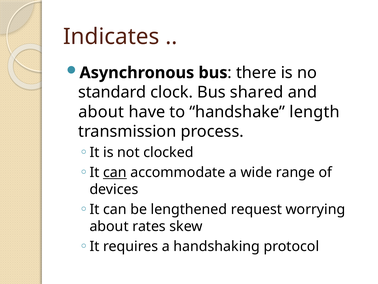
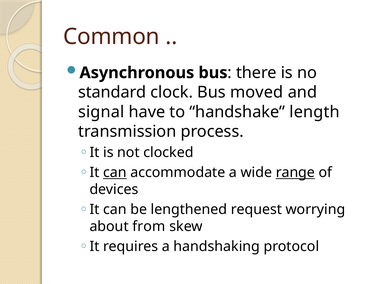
Indicates: Indicates -> Common (111, 37)
shared: shared -> moved (257, 92)
about: about -> signal (101, 112)
range underline: none -> present (295, 172)
rates: rates -> from (149, 226)
